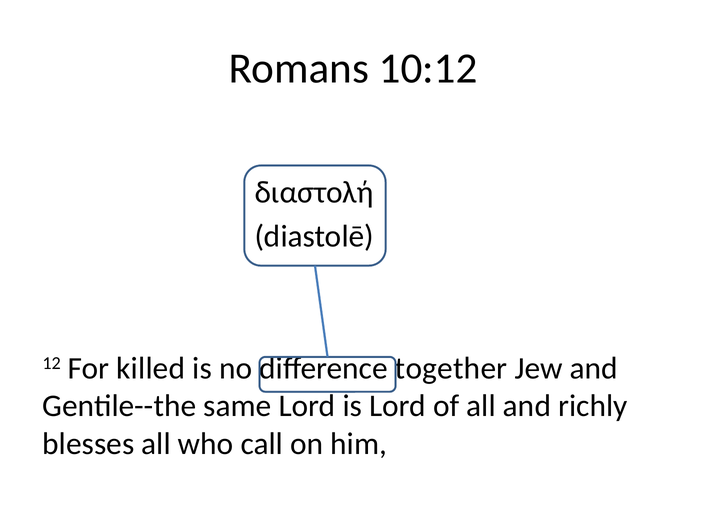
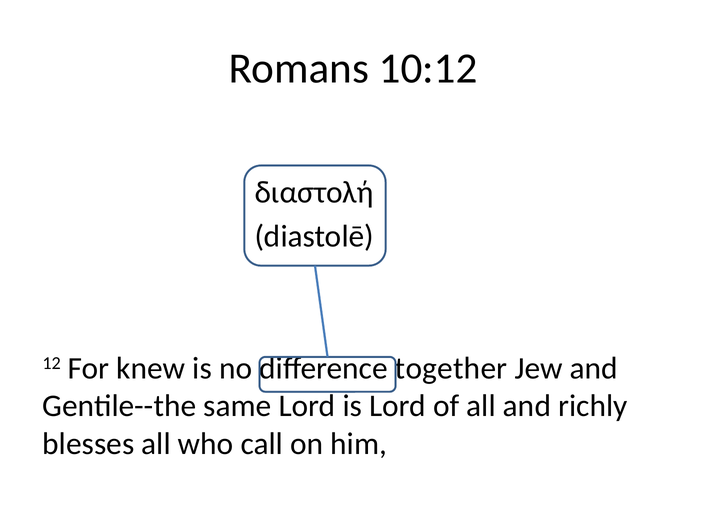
killed: killed -> knew (151, 369)
